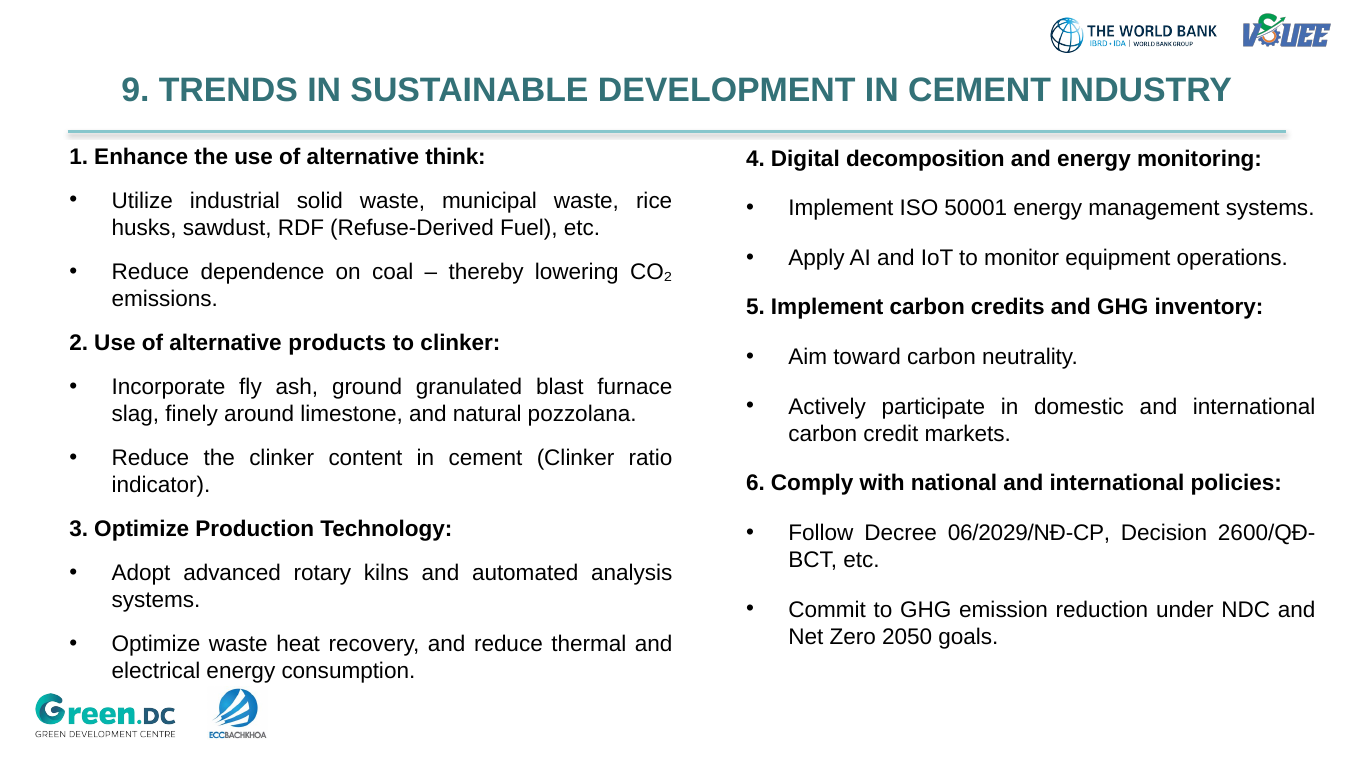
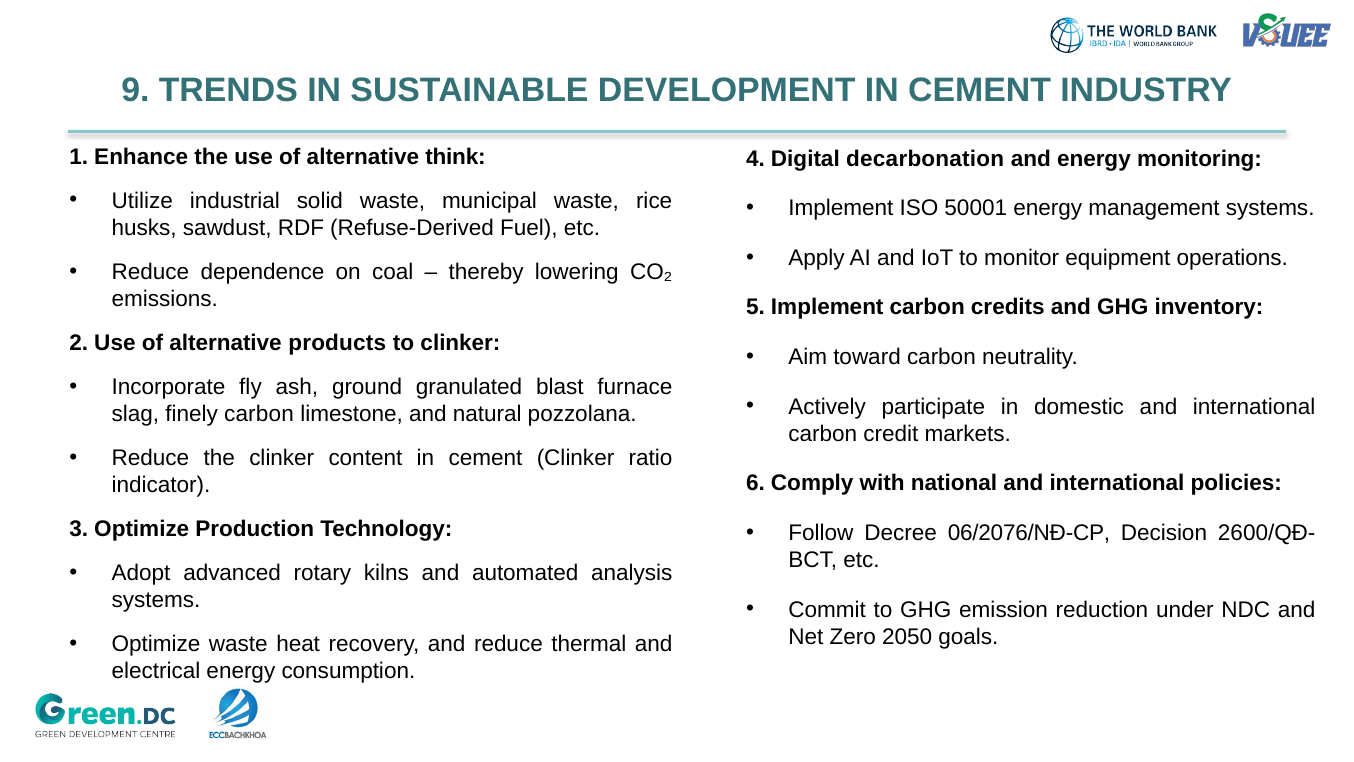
decomposition: decomposition -> decarbonation (925, 159)
finely around: around -> carbon (259, 414)
06/2029/NĐ-CP: 06/2029/NĐ-CP -> 06/2076/NĐ-CP (1029, 533)
